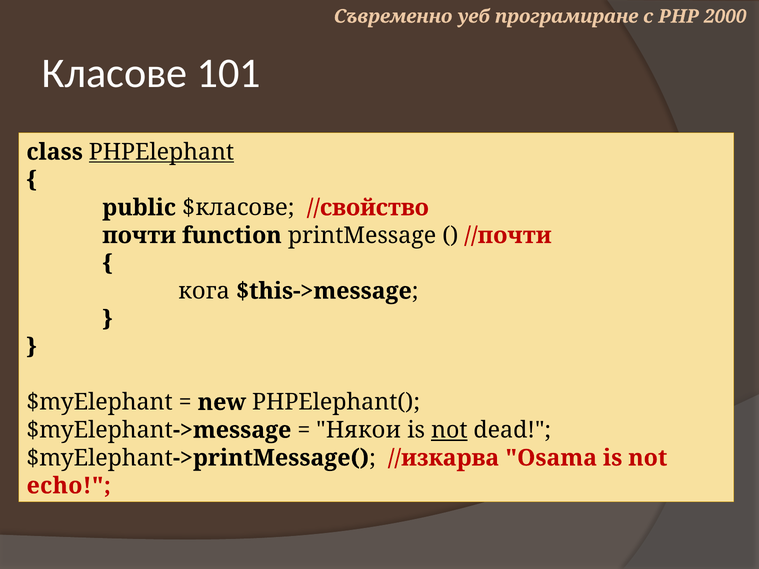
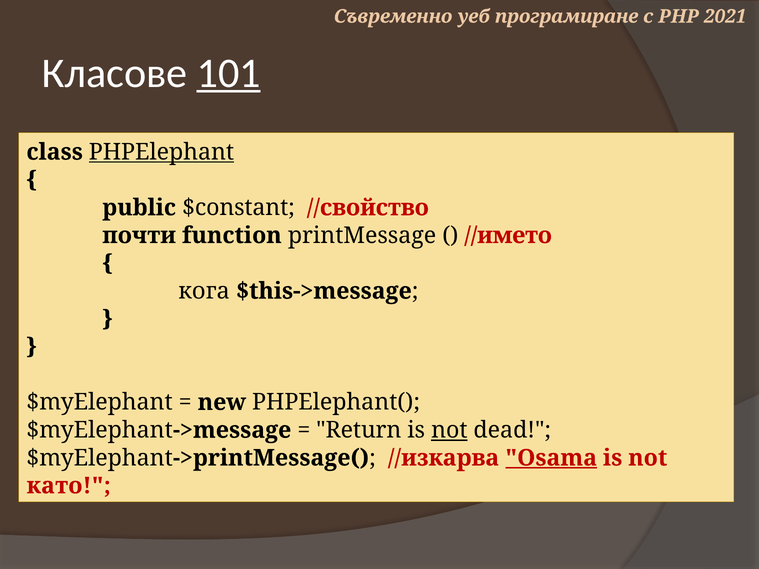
2000: 2000 -> 2021 (725, 16)
101 underline: none -> present (229, 73)
$класове: $класове -> $constant (238, 208)
//почти: //почти -> //името (508, 236)
Някои: Някои -> Return (359, 430)
Osama underline: none -> present (551, 458)
echo: echo -> като (69, 486)
